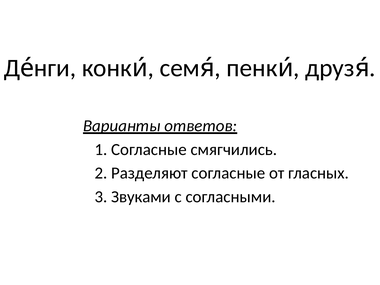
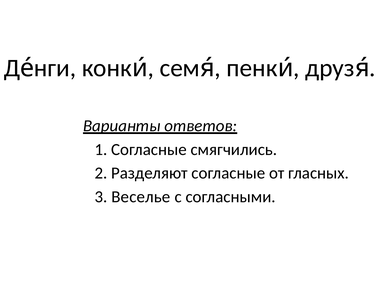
Звуками: Звуками -> Веселье (141, 197)
